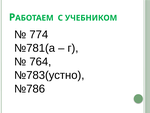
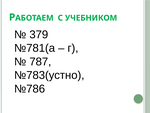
774: 774 -> 379 (39, 34)
764: 764 -> 787 (40, 61)
